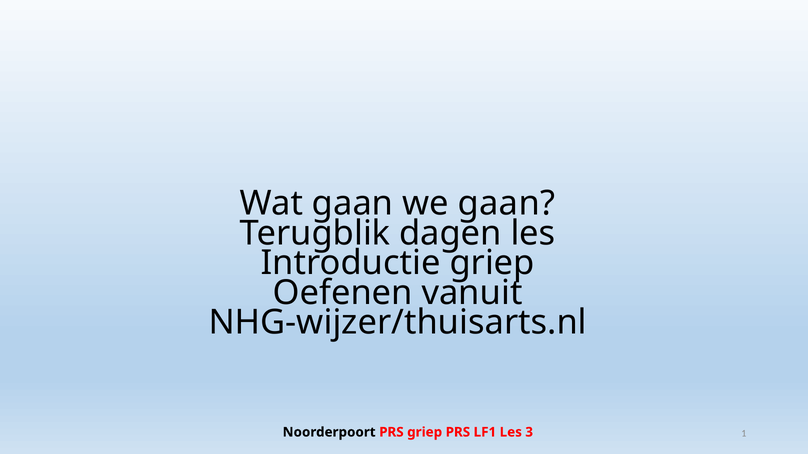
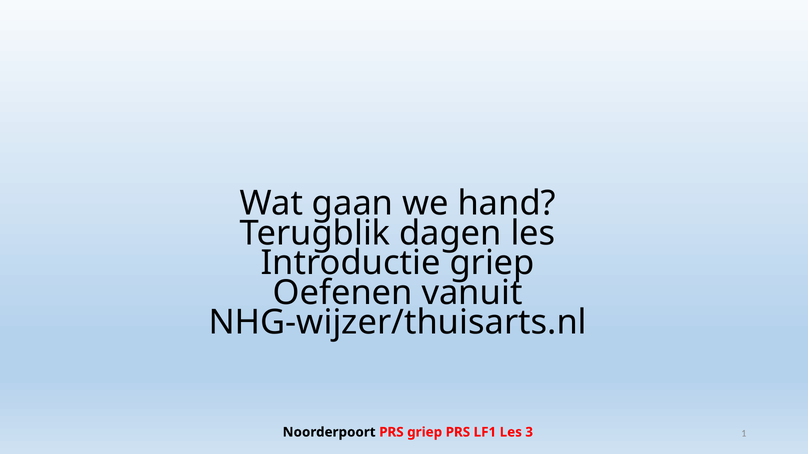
we gaan: gaan -> hand (507, 204)
